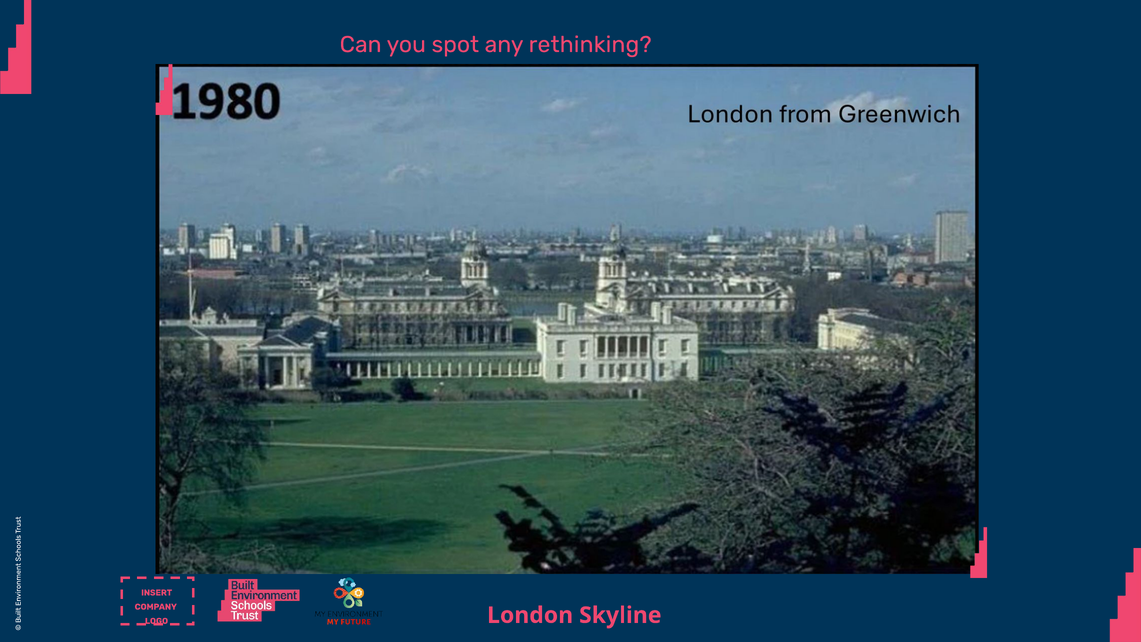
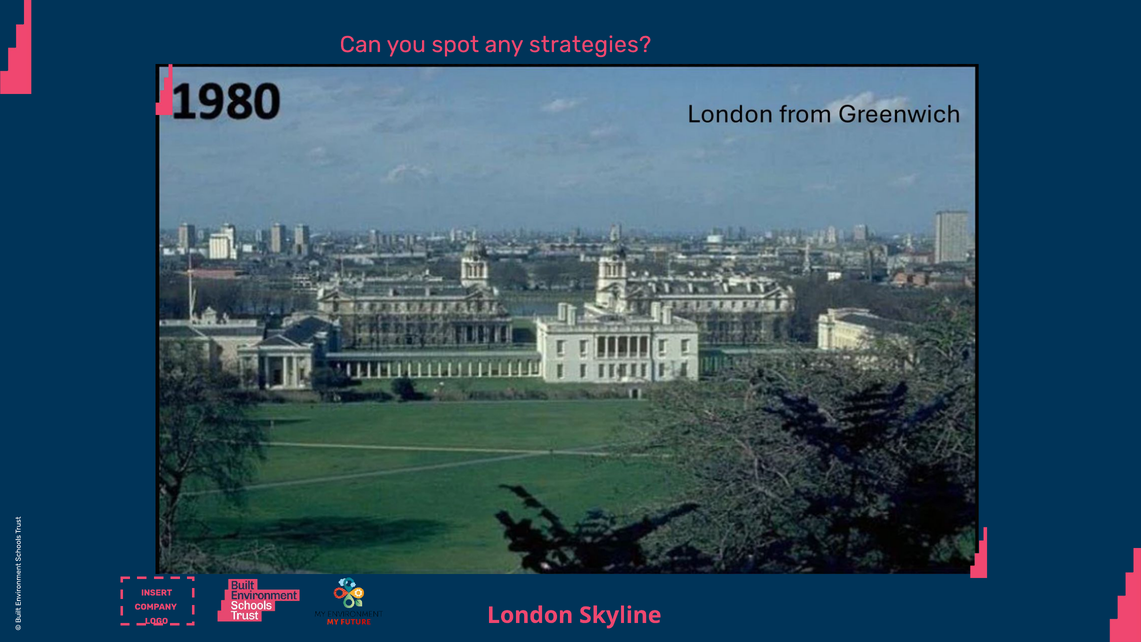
rethinking: rethinking -> strategies (590, 45)
